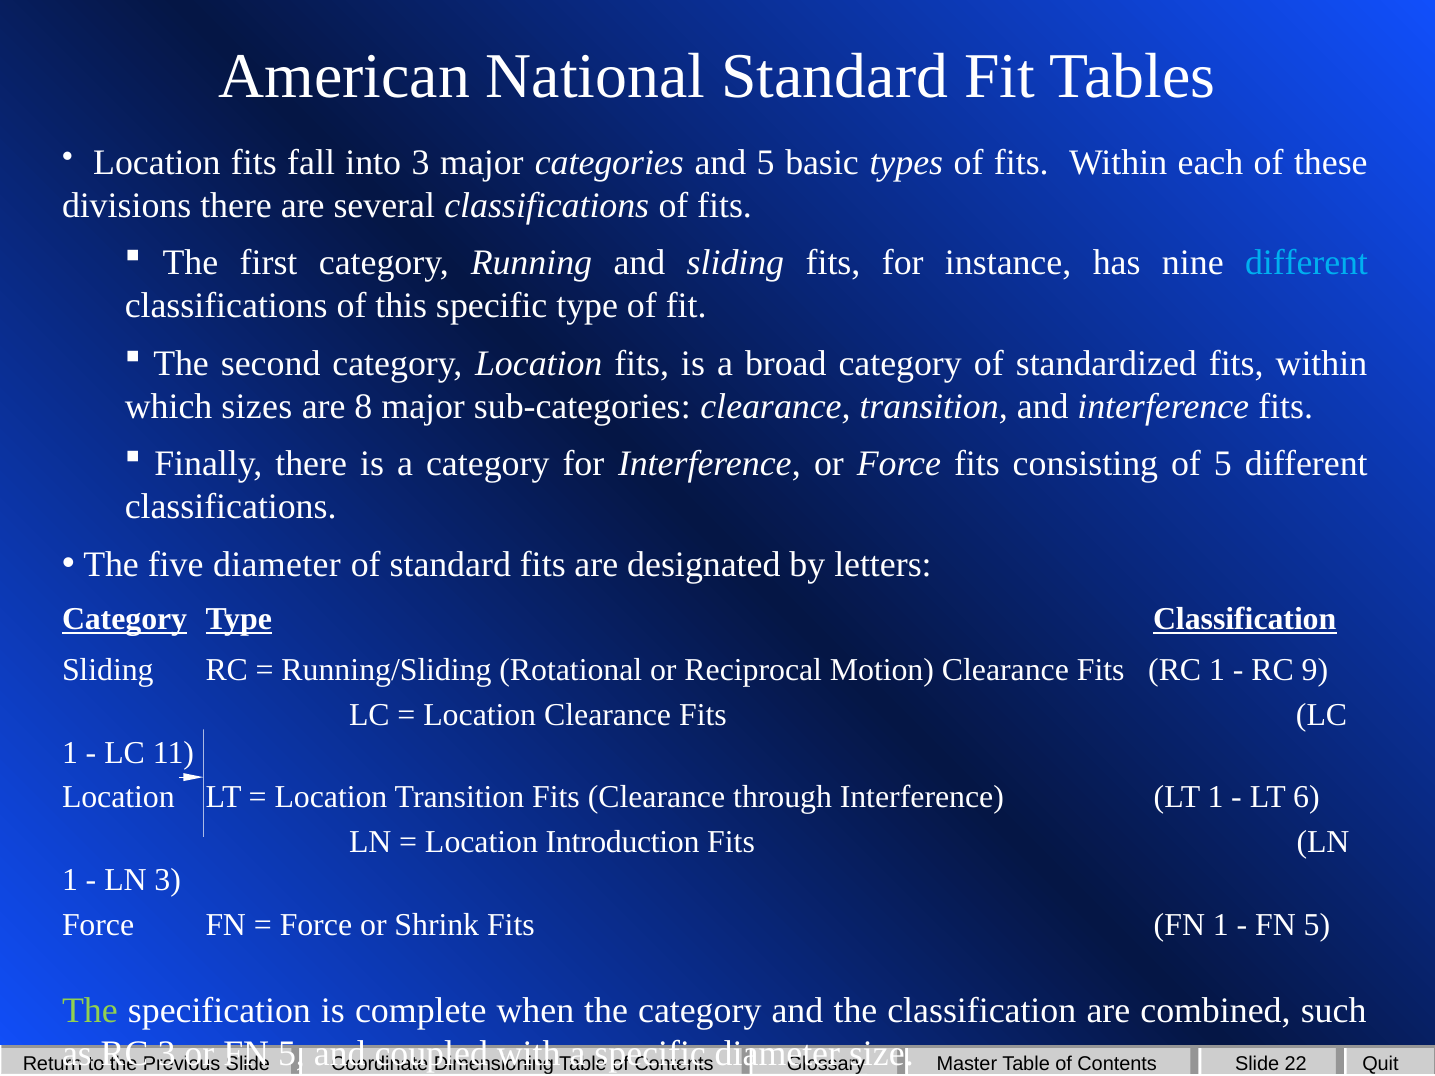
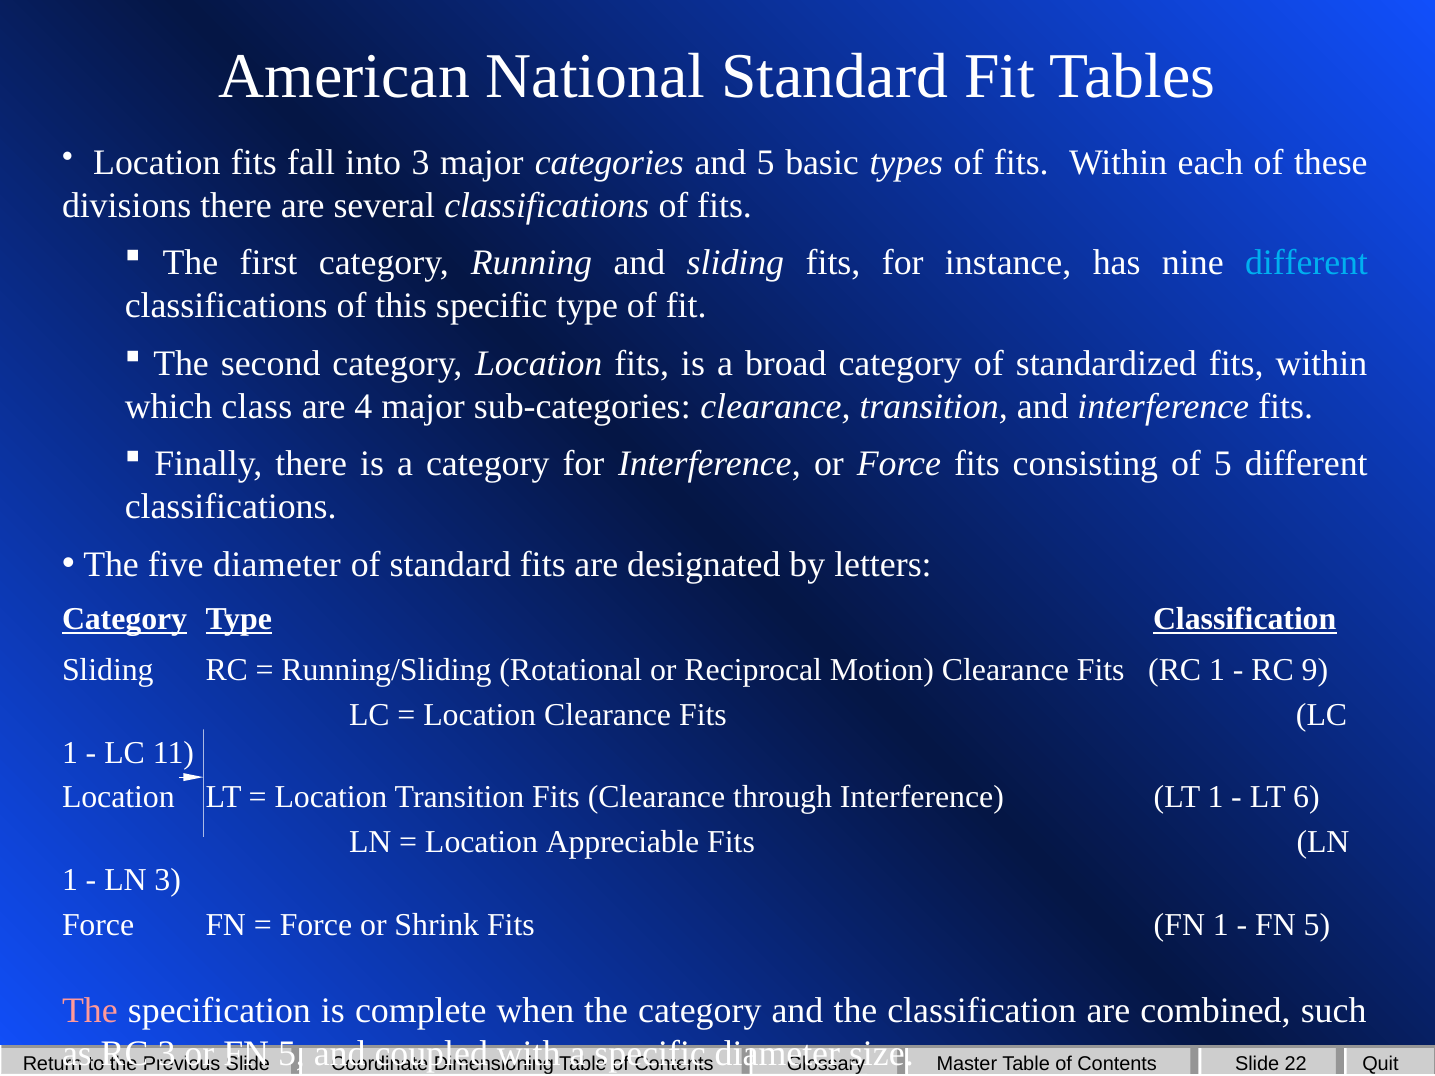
sizes: sizes -> class (257, 406)
8: 8 -> 4 (363, 406)
Introduction: Introduction -> Appreciable (623, 842)
The colour: light green -> pink (90, 1011)
